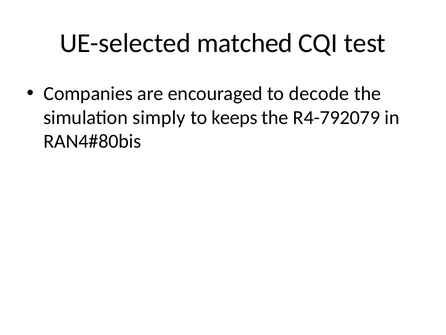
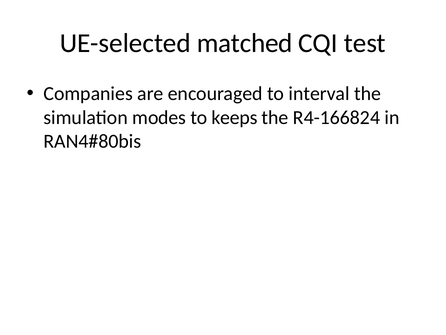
decode: decode -> interval (319, 94)
simply: simply -> modes (159, 117)
R4-792079: R4-792079 -> R4-166824 (336, 117)
